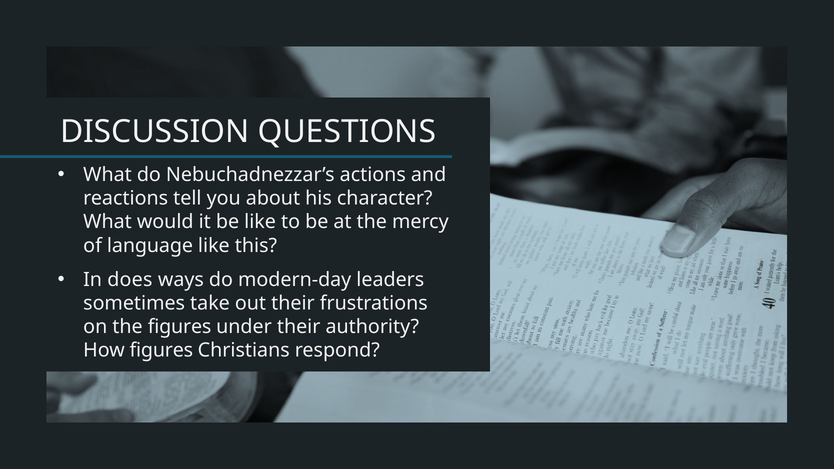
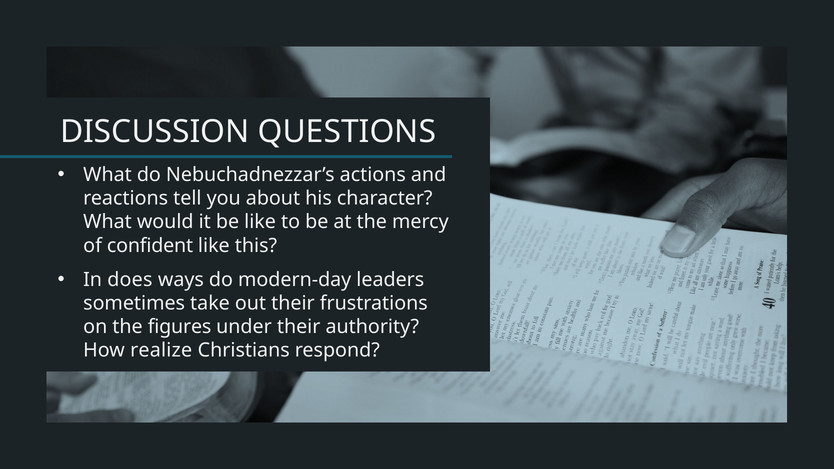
language: language -> confident (150, 246)
How figures: figures -> realize (161, 351)
